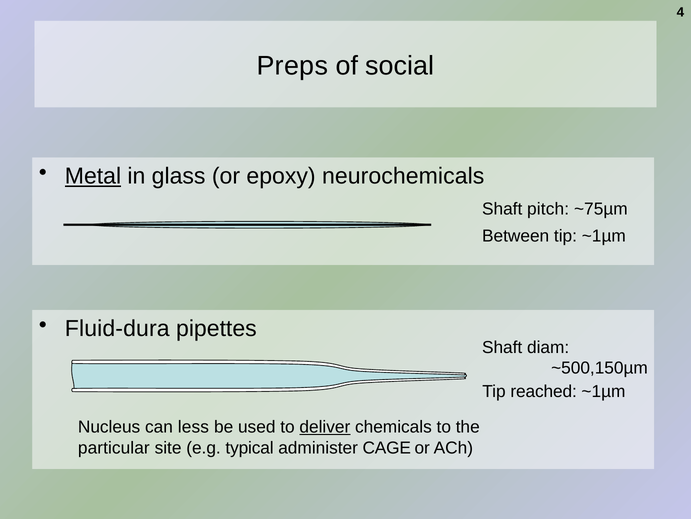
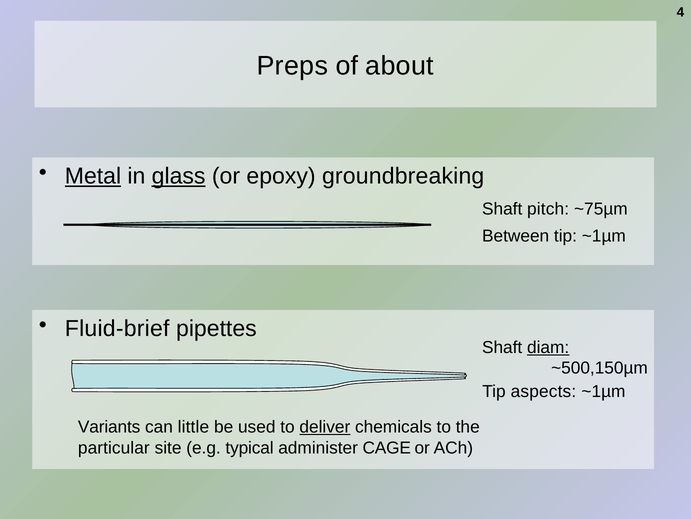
social: social -> about (400, 66)
glass underline: none -> present (179, 176)
neurochemicals: neurochemicals -> groundbreaking (403, 176)
Fluid-dura: Fluid-dura -> Fluid-brief (117, 328)
diam underline: none -> present (548, 347)
reached: reached -> aspects (543, 391)
Nucleus: Nucleus -> Variants (109, 426)
less: less -> little (193, 426)
